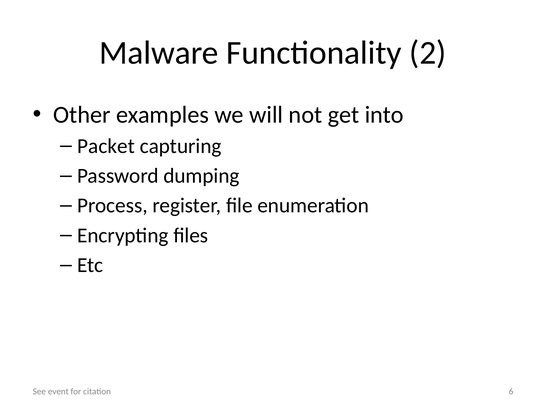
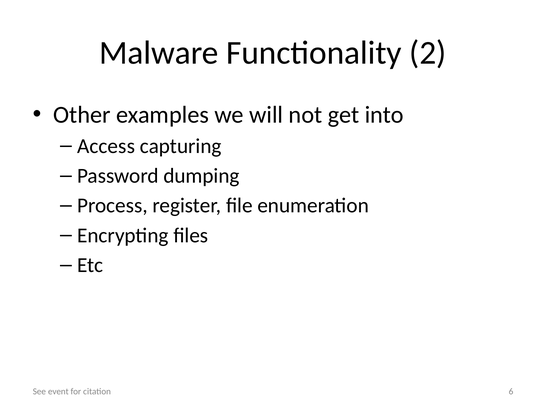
Packet: Packet -> Access (106, 146)
